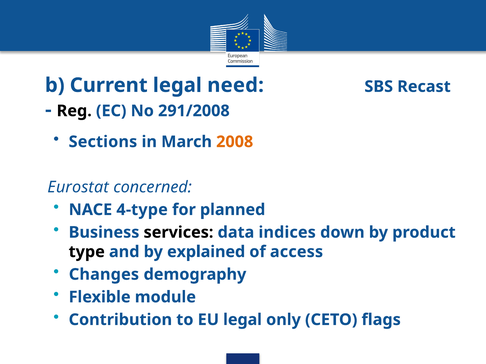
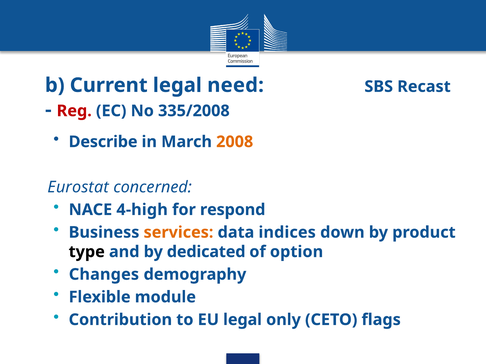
Reg colour: black -> red (74, 111)
291/2008: 291/2008 -> 335/2008 (194, 111)
Sections: Sections -> Describe (103, 142)
4-type: 4-type -> 4-high (142, 210)
planned: planned -> respond (233, 210)
services colour: black -> orange (179, 233)
explained: explained -> dedicated (206, 252)
access: access -> option (297, 252)
